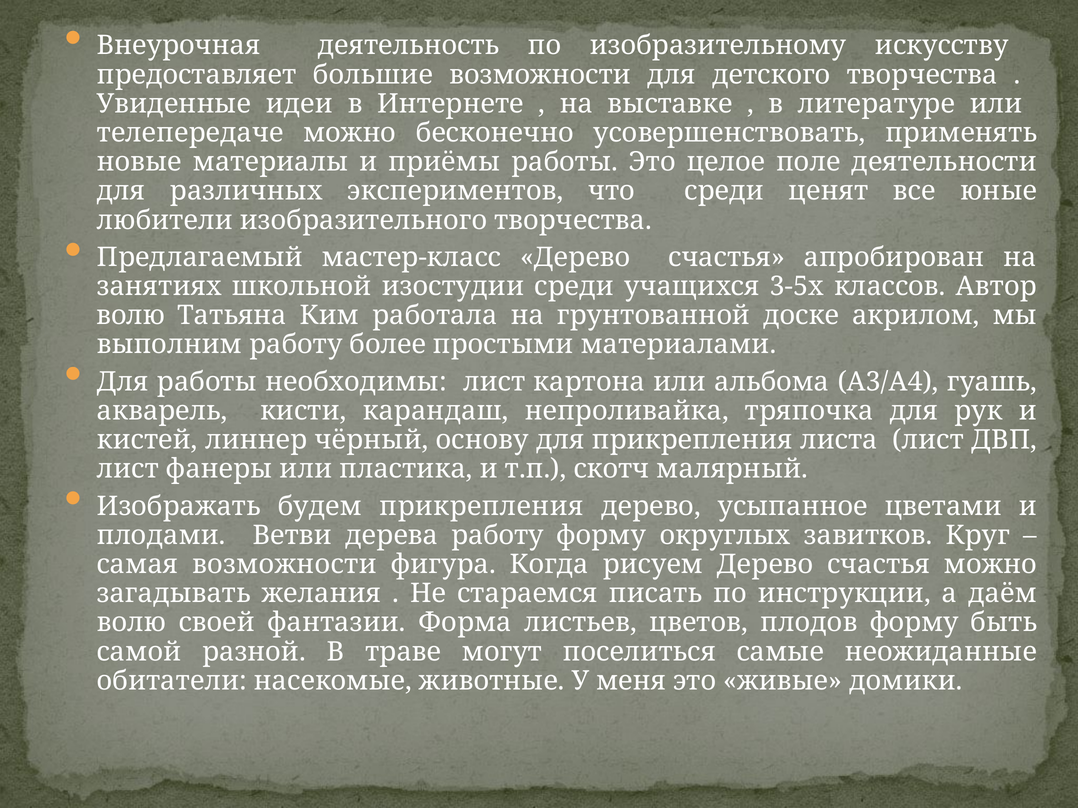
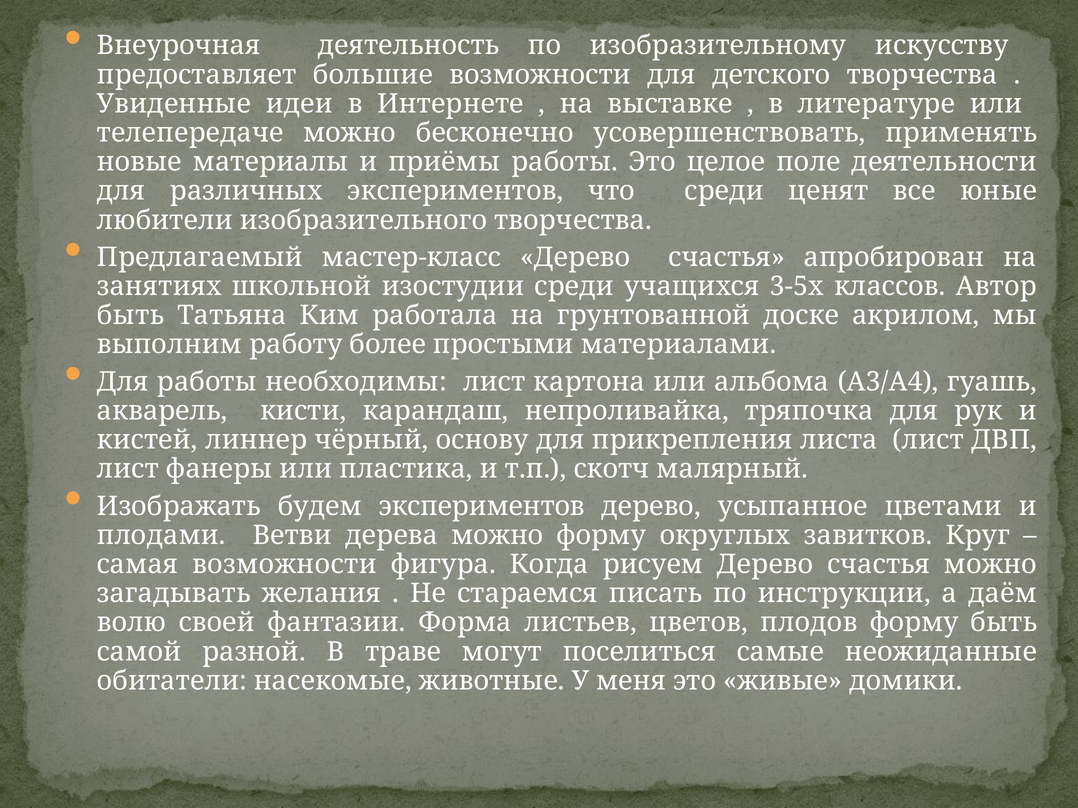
волю: волю -> быть (130, 316)
будем прикрепления: прикрепления -> экспериментов (482, 507)
дерева работу: работу -> можно (497, 536)
